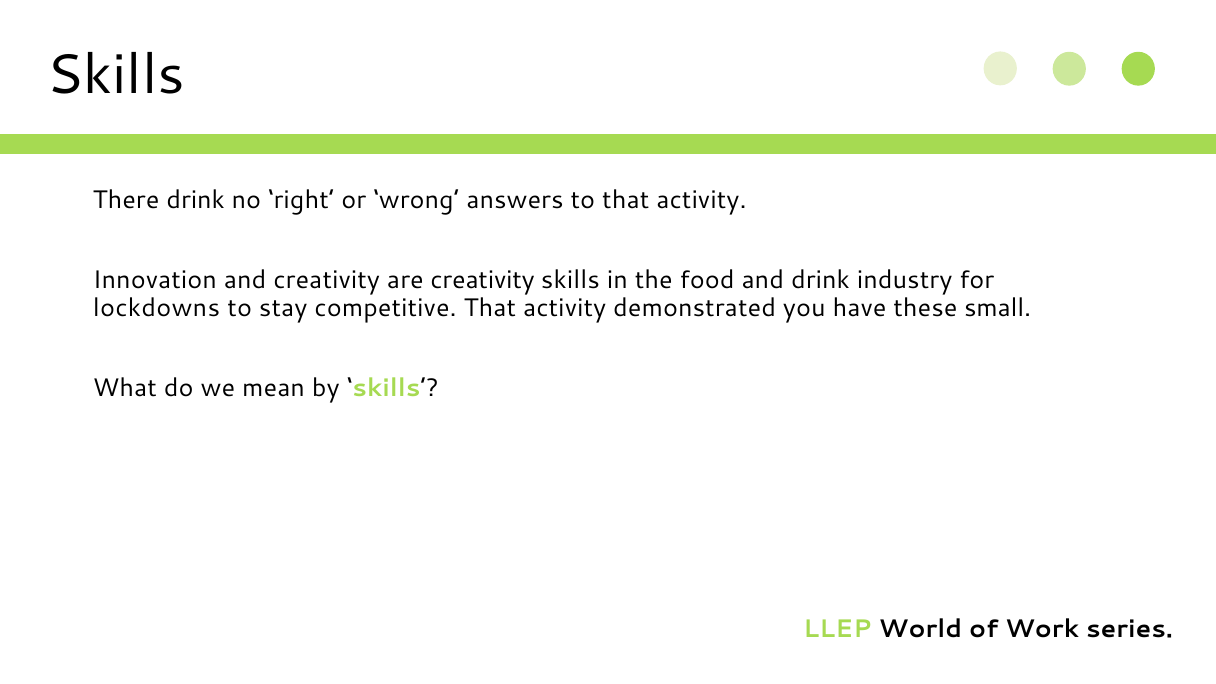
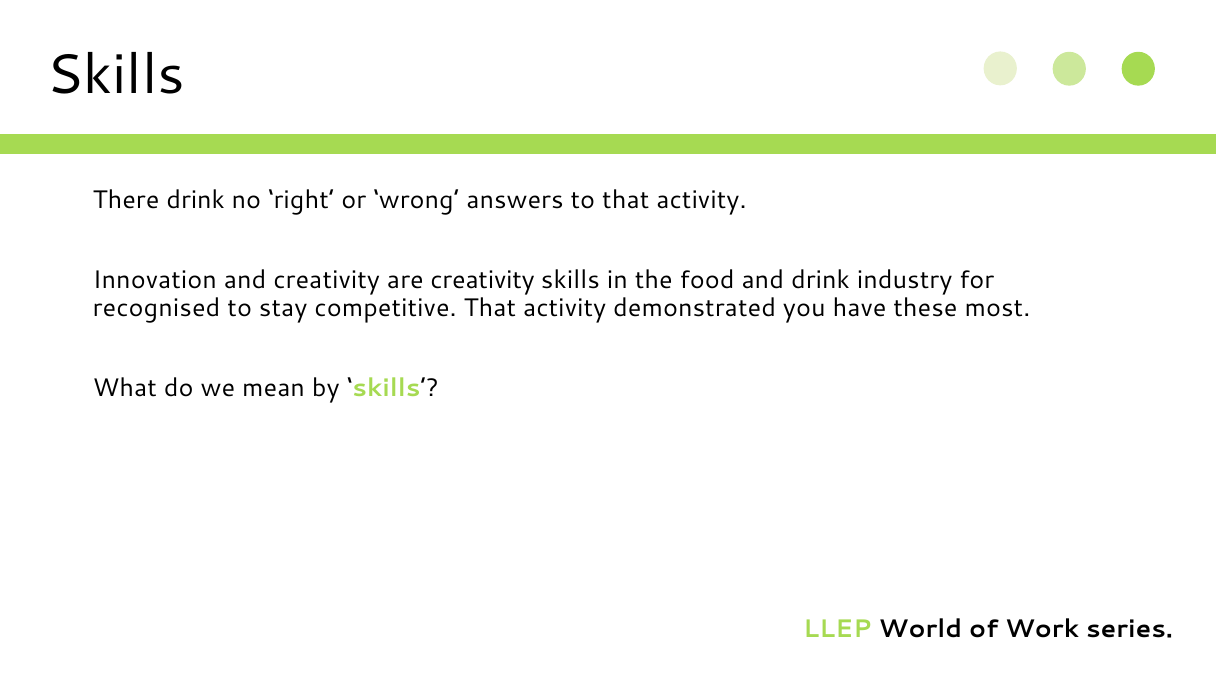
lockdowns: lockdowns -> recognised (157, 308)
small: small -> most (997, 308)
